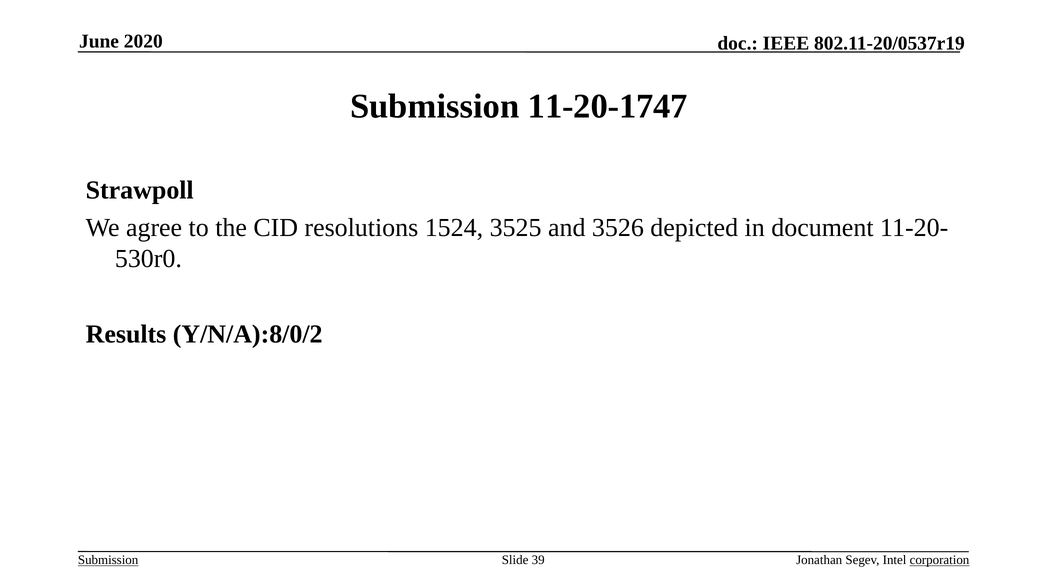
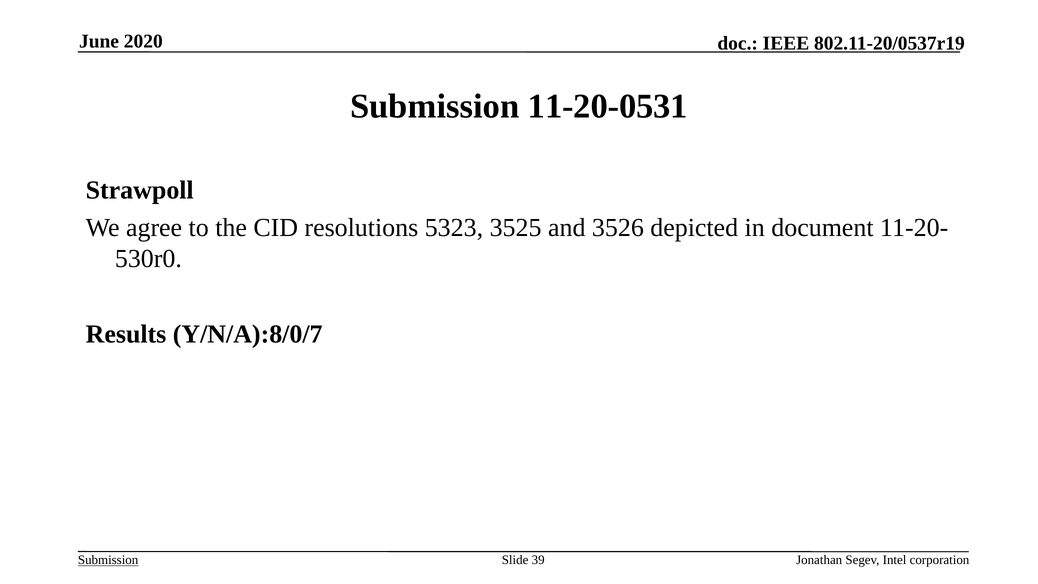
11-20-1747: 11-20-1747 -> 11-20-0531 (608, 106)
1524: 1524 -> 5323 (454, 228)
Y/N/A):8/0/2: Y/N/A):8/0/2 -> Y/N/A):8/0/7 (248, 334)
corporation underline: present -> none (939, 560)
